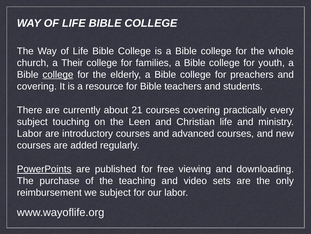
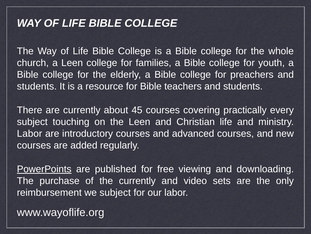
a Their: Their -> Leen (72, 63)
college underline: present -> none (58, 74)
covering: covering -> students (37, 86)
21: 21 -> 45 (137, 110)
the teaching: teaching -> currently (137, 180)
